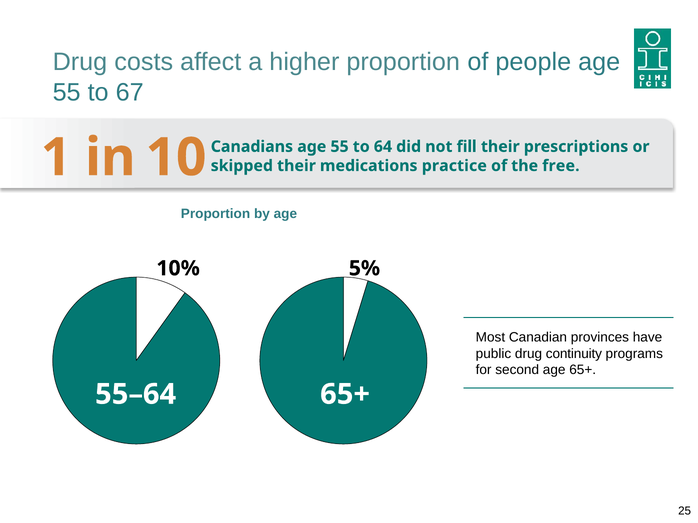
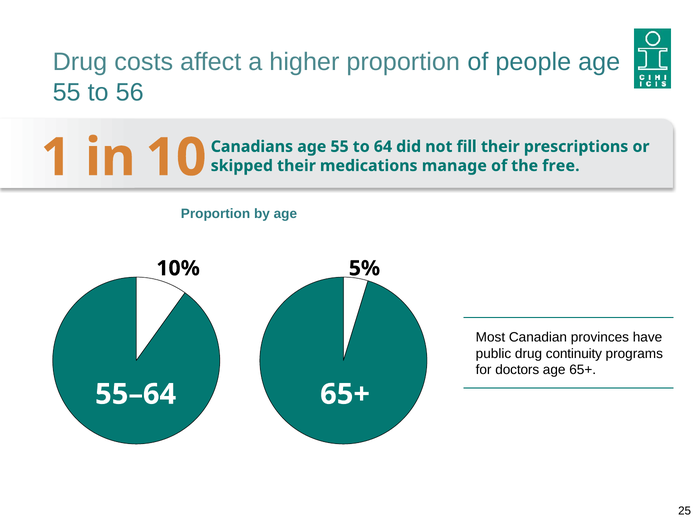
67: 67 -> 56 (130, 93)
practice: practice -> manage (454, 166)
second: second -> doctors (517, 370)
